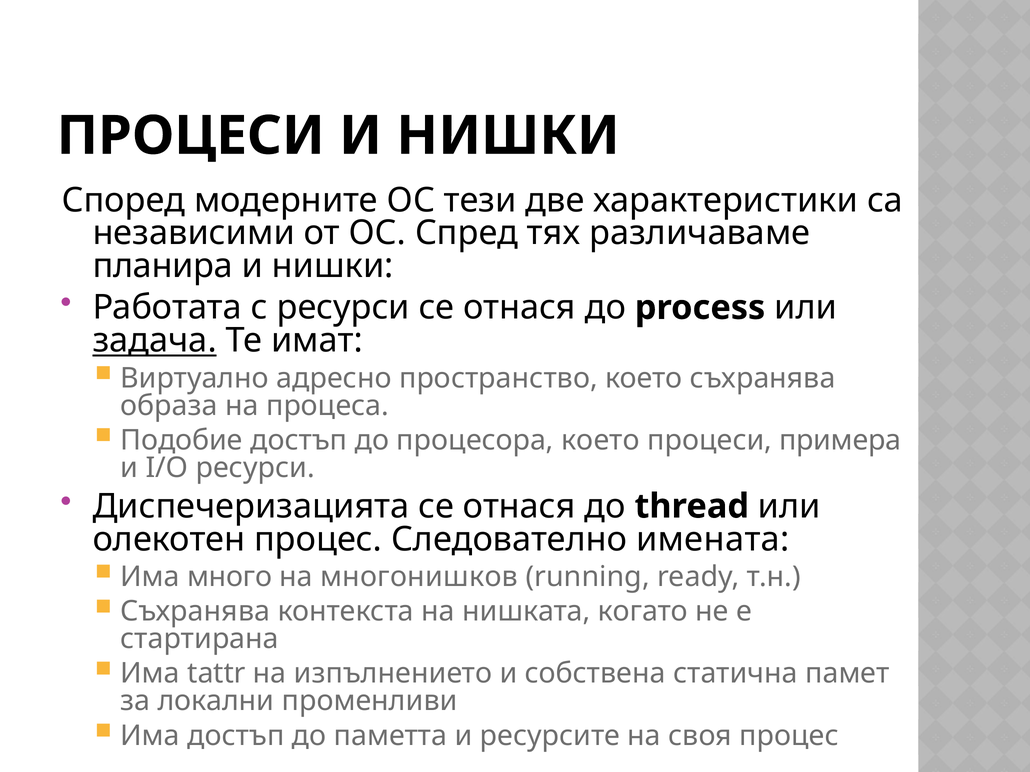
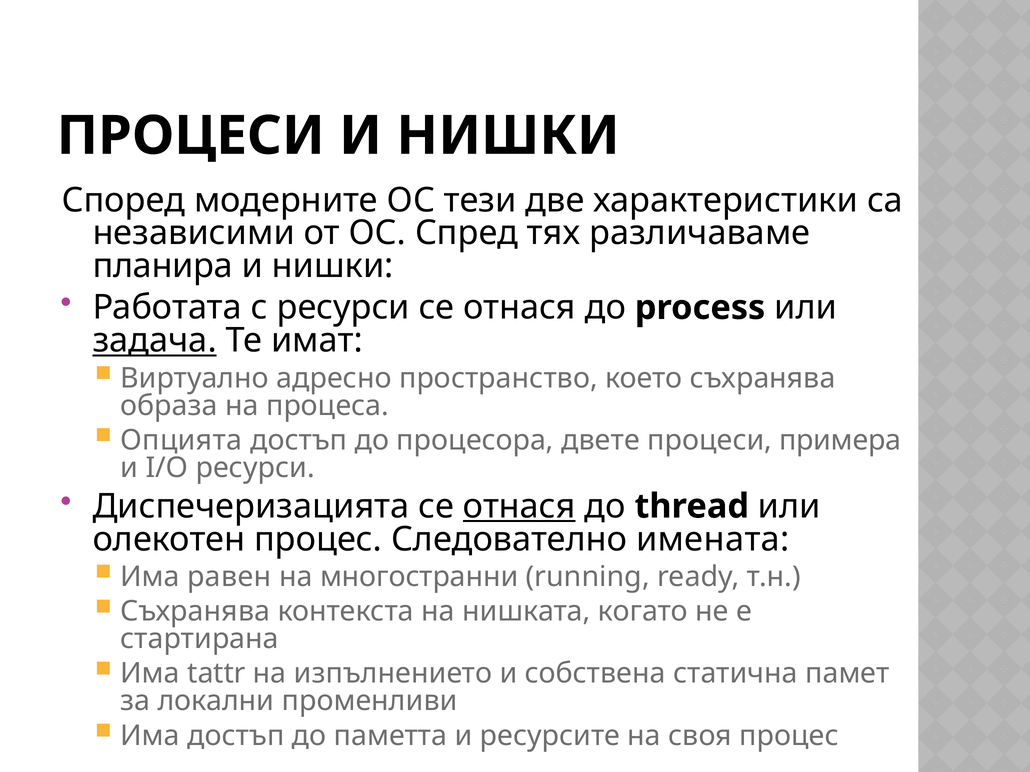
Подобие: Подобие -> Опцията (181, 441)
процесора което: което -> двете (600, 441)
отнася underline: none -> present (519, 507)
много: много -> равен (229, 577)
многонишков: многонишков -> многостранни (419, 577)
